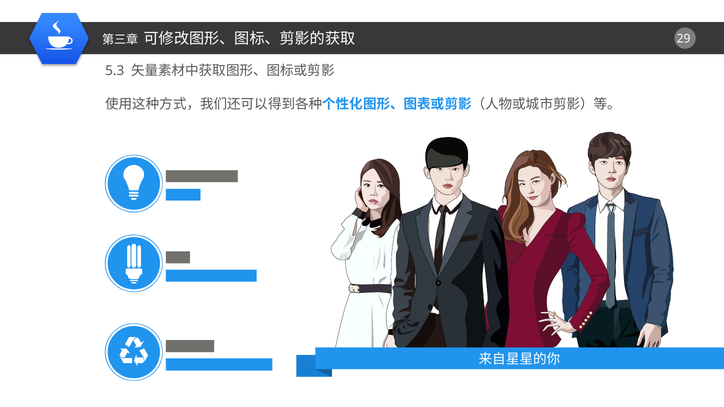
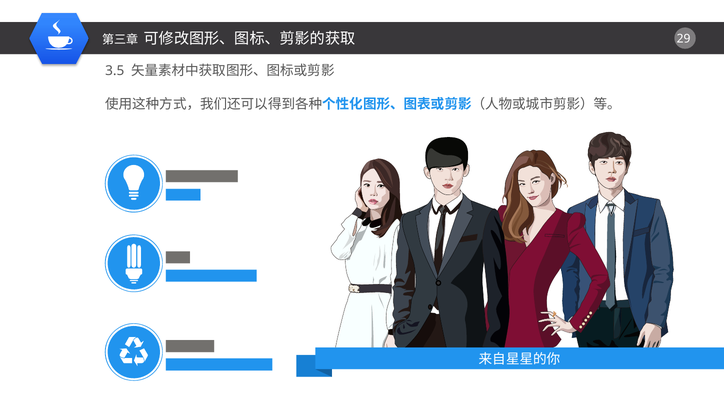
5.3: 5.3 -> 3.5 (115, 71)
